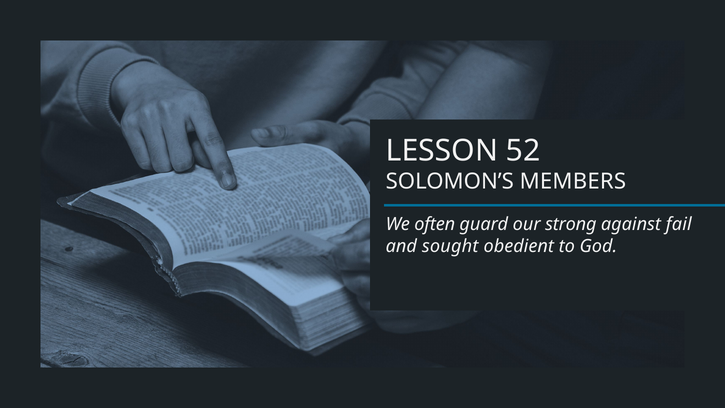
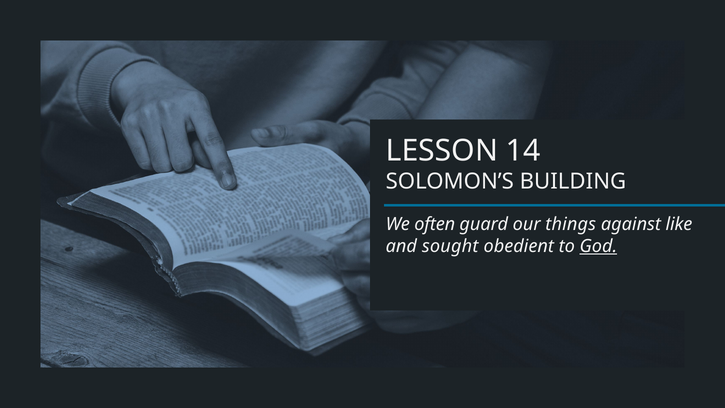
52: 52 -> 14 (523, 151)
MEMBERS: MEMBERS -> BUILDING (573, 181)
strong: strong -> things (571, 224)
fail: fail -> like (679, 224)
God underline: none -> present (598, 246)
